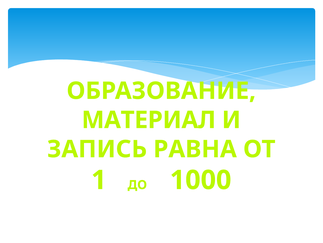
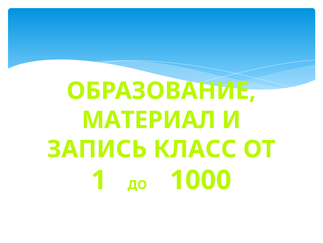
РАВНА: РАВНА -> КЛАСС (195, 149)
